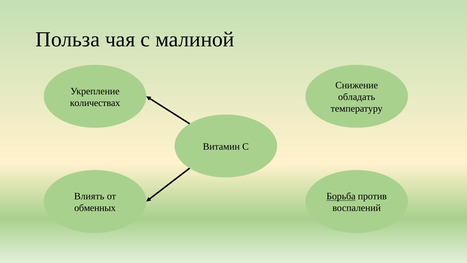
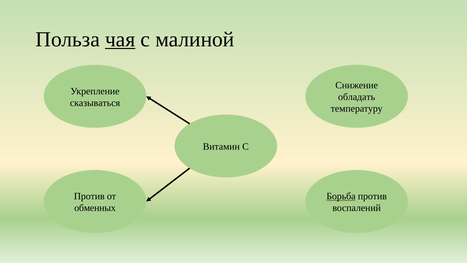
чая underline: none -> present (120, 39)
количествах: количествах -> сказываться (95, 103)
Влиять: Влиять -> Против (89, 196)
